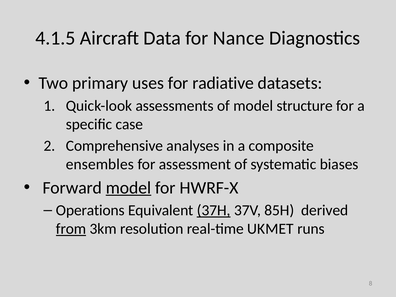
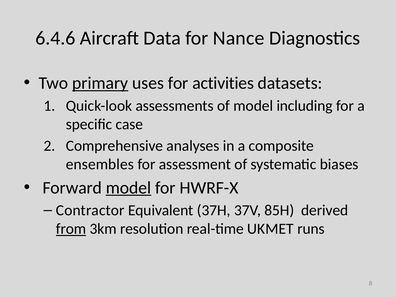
4.1.5: 4.1.5 -> 6.4.6 (55, 38)
primary underline: none -> present (100, 83)
radiative: radiative -> activities (223, 83)
structure: structure -> including (305, 106)
Operations: Operations -> Contractor (90, 210)
37H underline: present -> none (214, 210)
